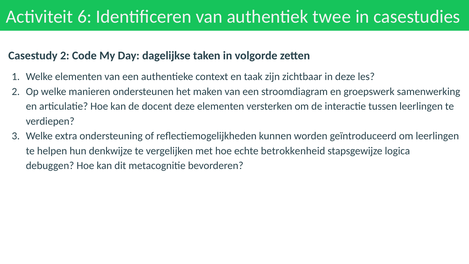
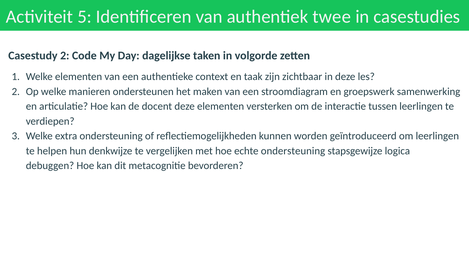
6: 6 -> 5 (85, 17)
echte betrokkenheid: betrokkenheid -> ondersteuning (293, 151)
